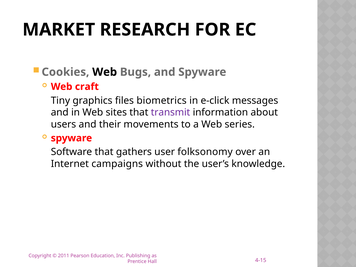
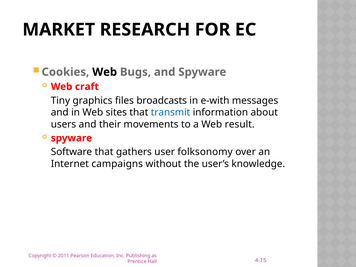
biometrics: biometrics -> broadcasts (162, 101)
e-click: e-click -> e-with (215, 101)
transmit colour: purple -> blue (171, 112)
series: series -> result (240, 124)
